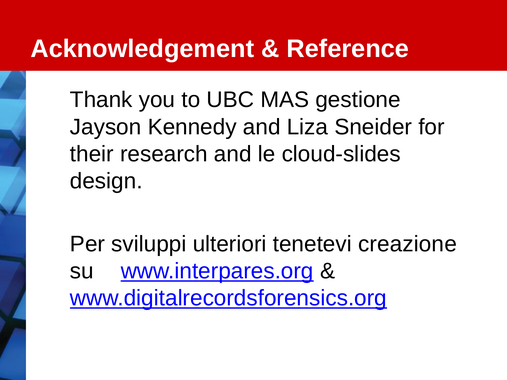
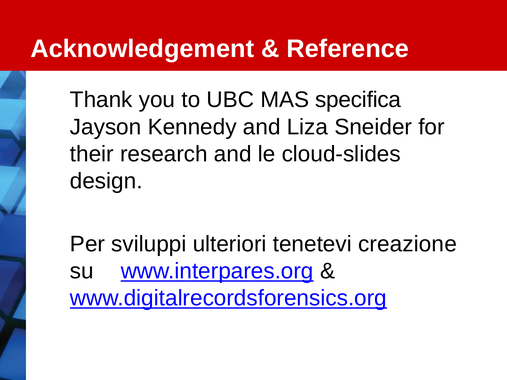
gestione: gestione -> specifica (358, 100)
